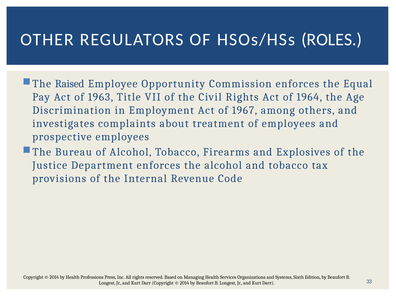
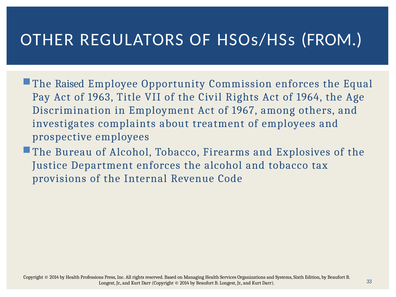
ROLES: ROLES -> FROM (332, 39)
